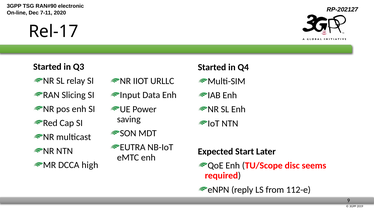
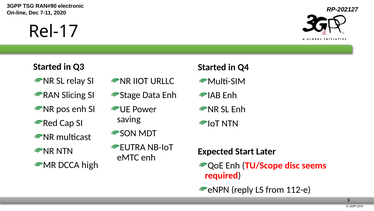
Input: Input -> Stage (130, 95)
